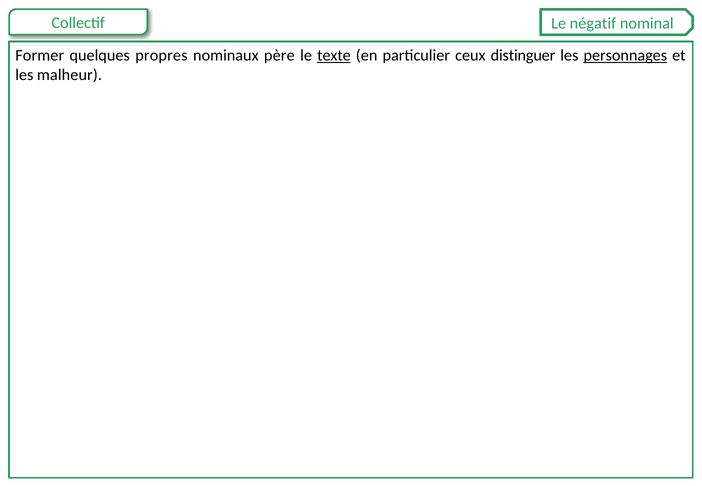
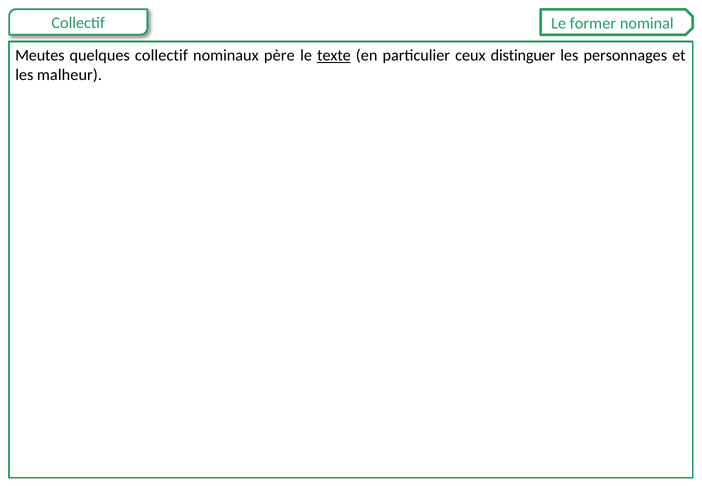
négatif: négatif -> former (593, 23)
Former: Former -> Meutes (40, 55)
quelques propres: propres -> collectif (161, 55)
personnages underline: present -> none (625, 55)
